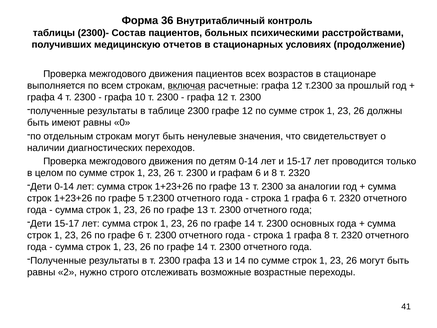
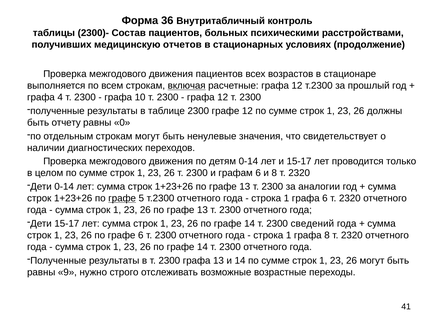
имеют: имеют -> отчету (66, 122)
графе underline: none -> present (122, 198)
основных: основных -> сведений (312, 223)
2: 2 -> 9 (67, 272)
